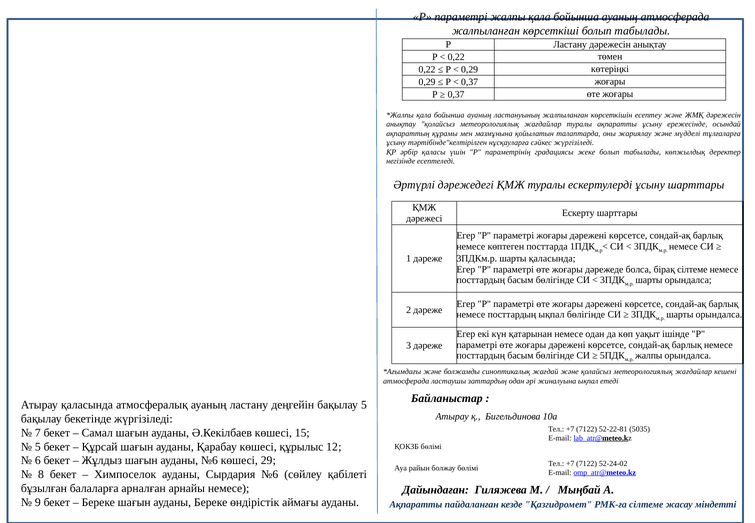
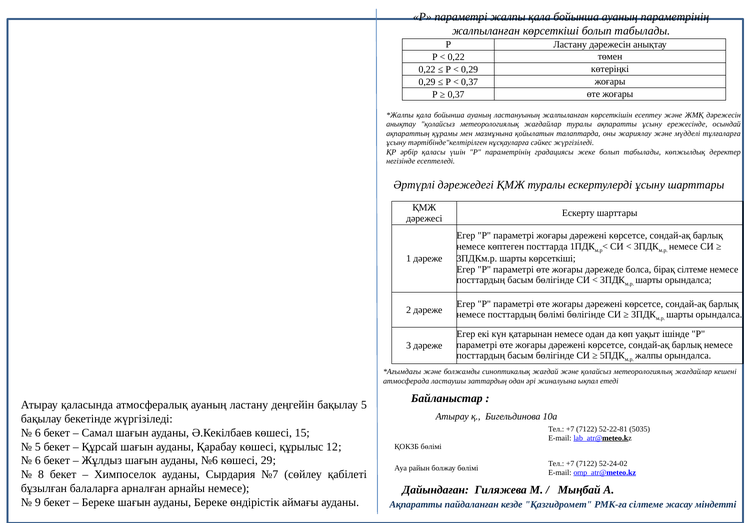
ауаның атмосферада: атмосферада -> параметрінің (675, 17)
шарты қаласында: қаласында -> көрсеткіші (552, 258)
посттардың ықпал: ықпал -> бөлімі (552, 314)
7: 7 -> 6 (38, 433)
Сырдария №6: №6 -> №7 (270, 474)
